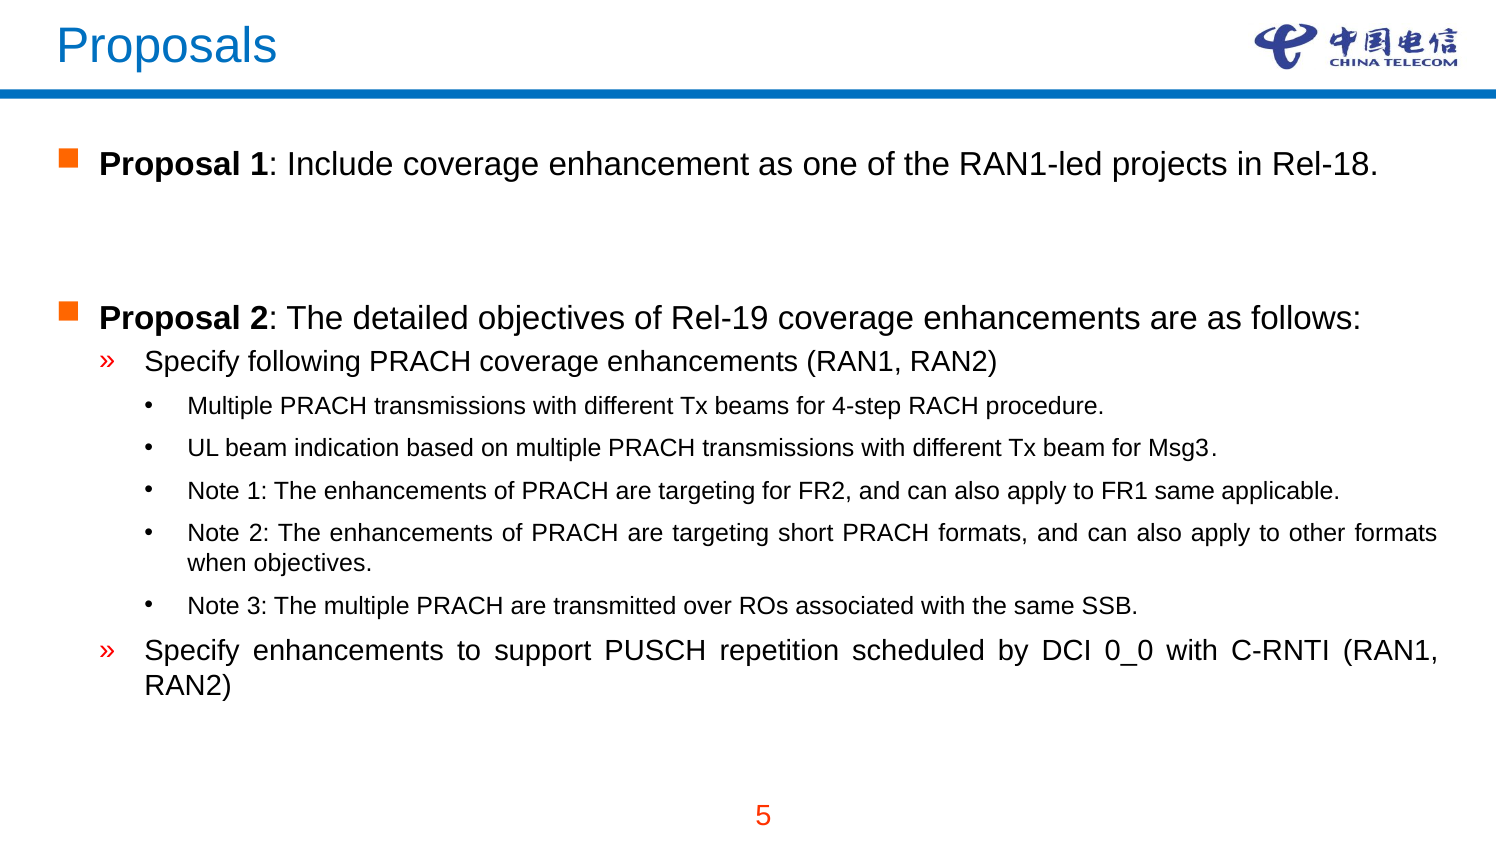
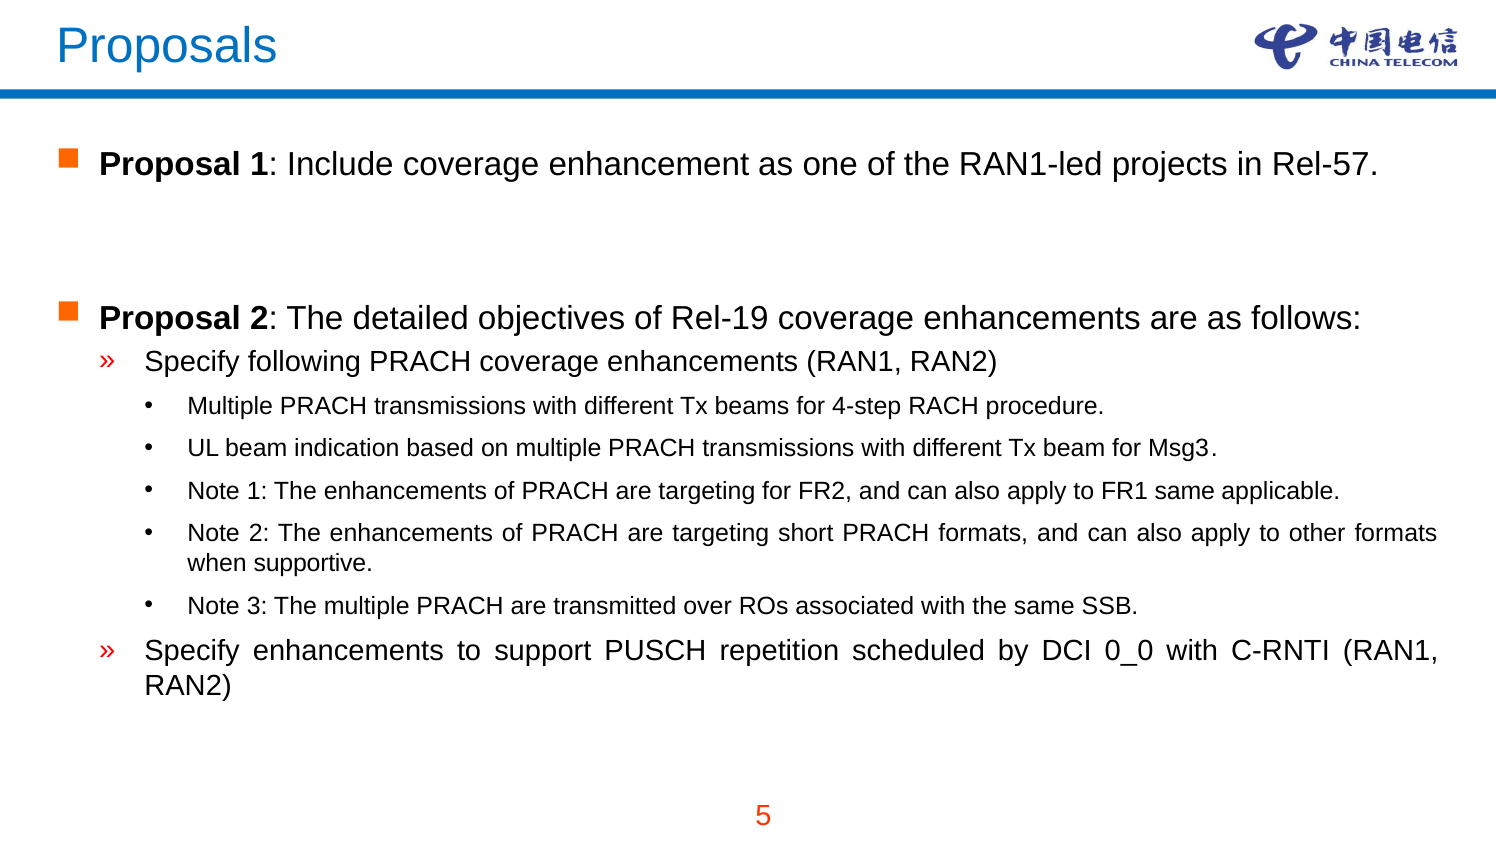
Rel-18: Rel-18 -> Rel-57 (1325, 164)
when objectives: objectives -> supportive (313, 563)
